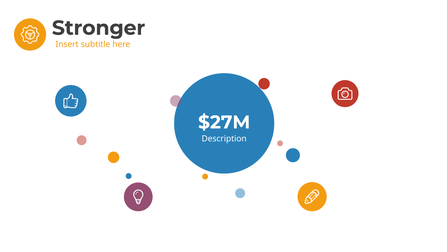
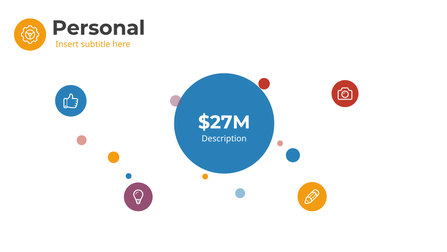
Stronger: Stronger -> Personal (99, 28)
